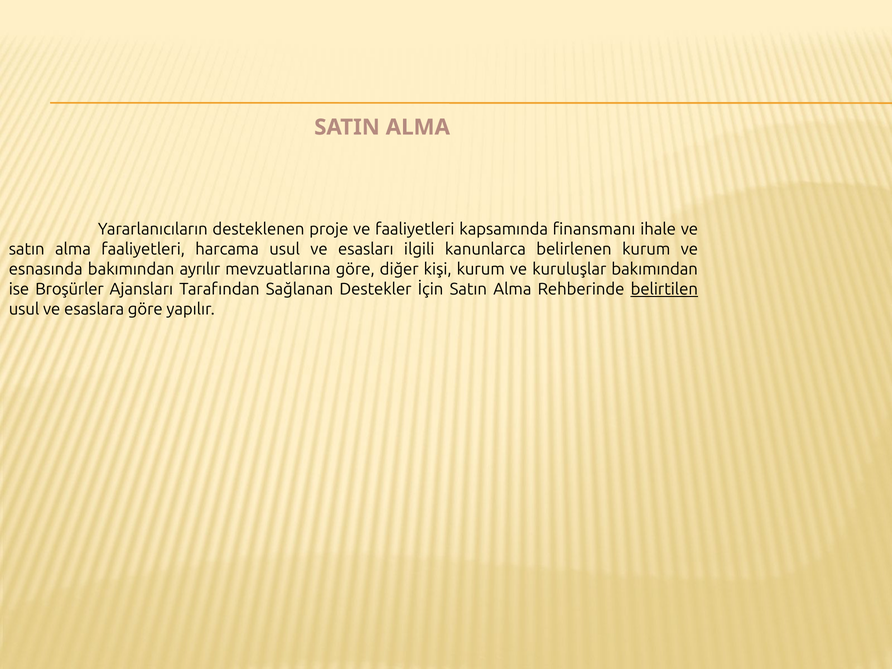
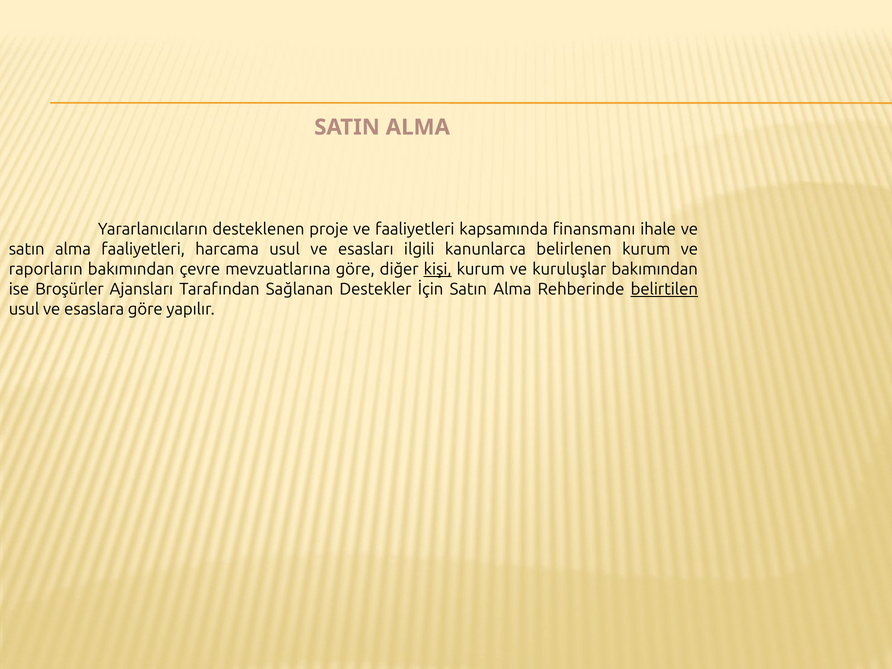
esnasında: esnasında -> raporların (46, 269)
ayrılır: ayrılır -> çevre (200, 269)
kişi underline: none -> present (438, 269)
